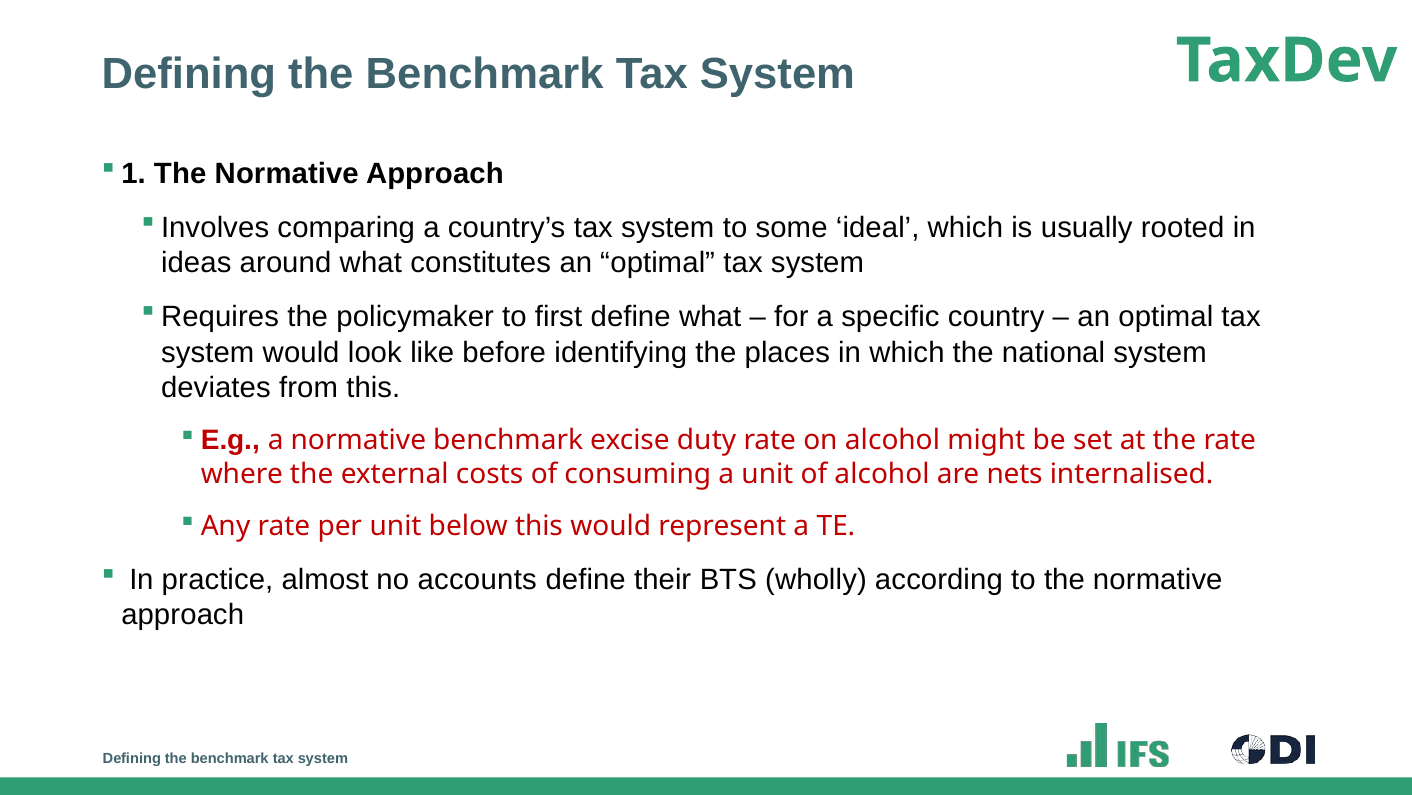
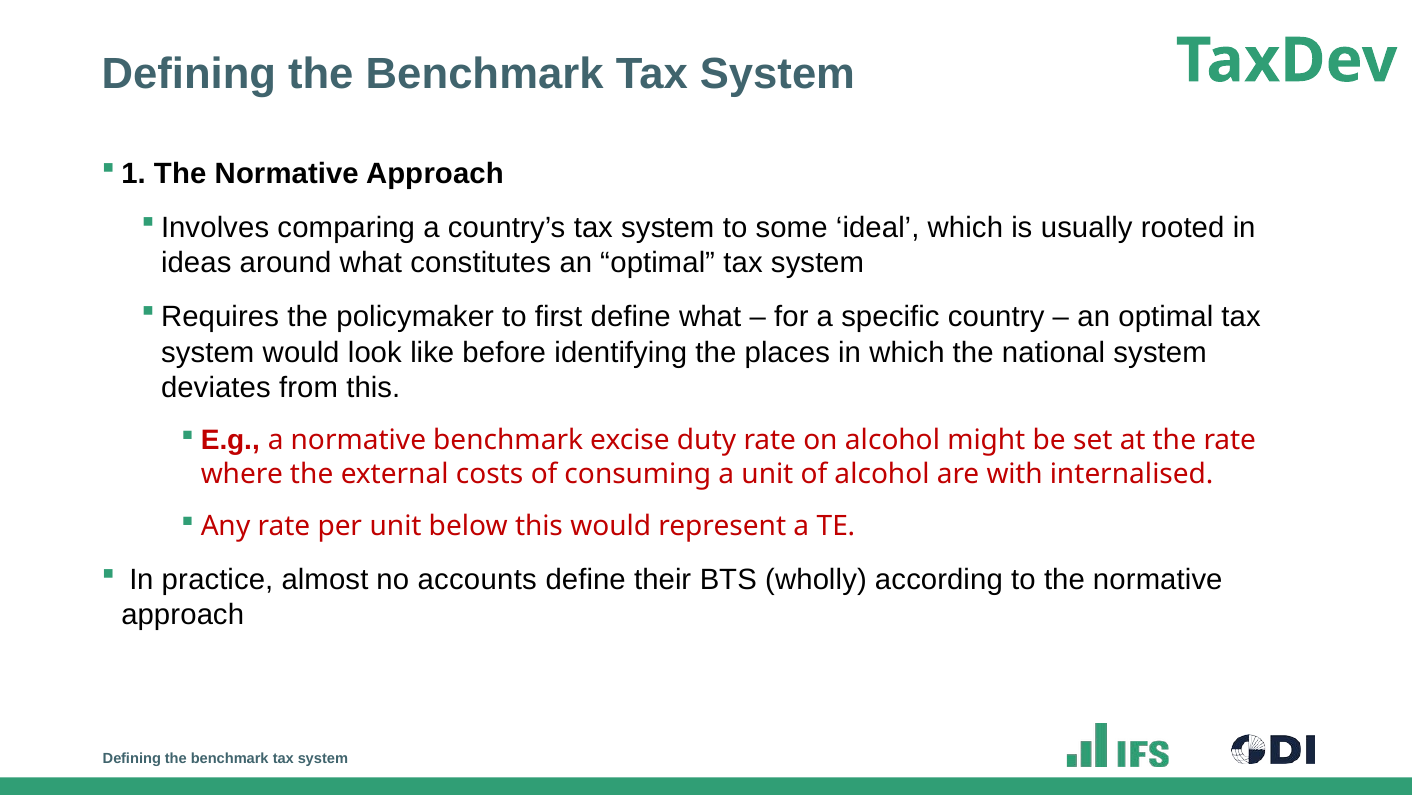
nets: nets -> with (1015, 474)
